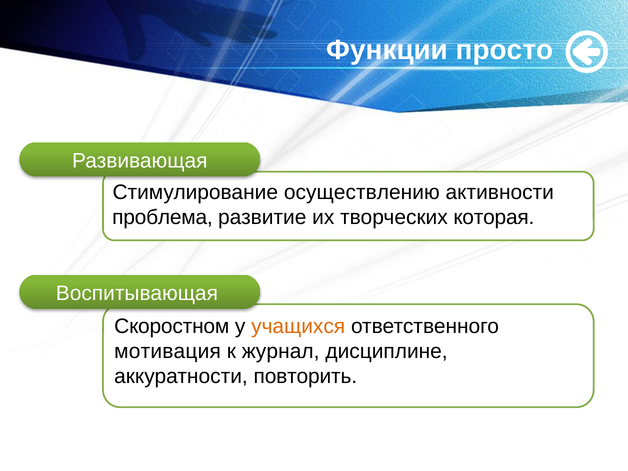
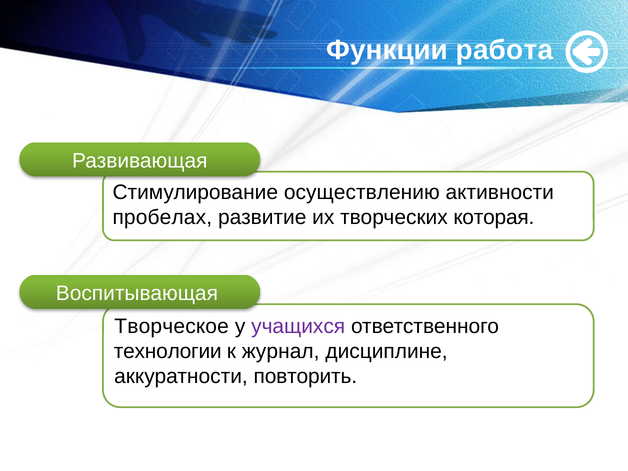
просто: просто -> работа (504, 50)
проблема: проблема -> пробелах (162, 217)
Скоростном: Скоростном -> Творческое (172, 326)
учащихся colour: orange -> purple (298, 326)
мотивация: мотивация -> технологии (168, 351)
